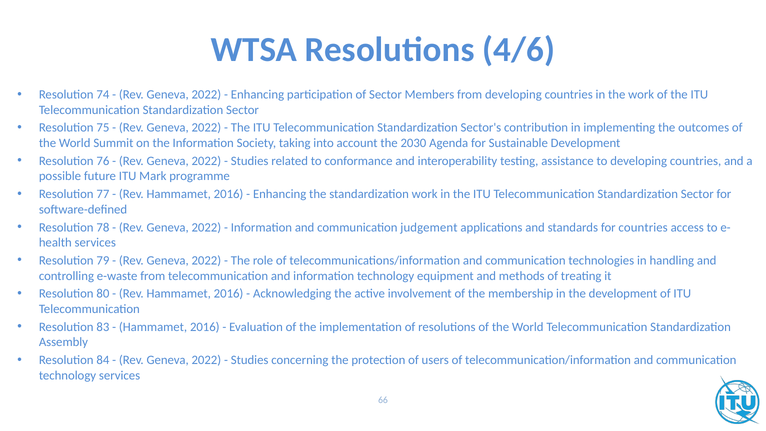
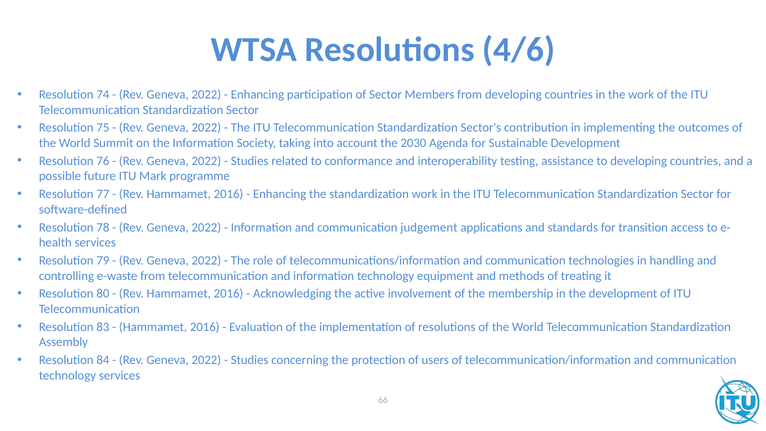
for countries: countries -> transition (643, 227)
